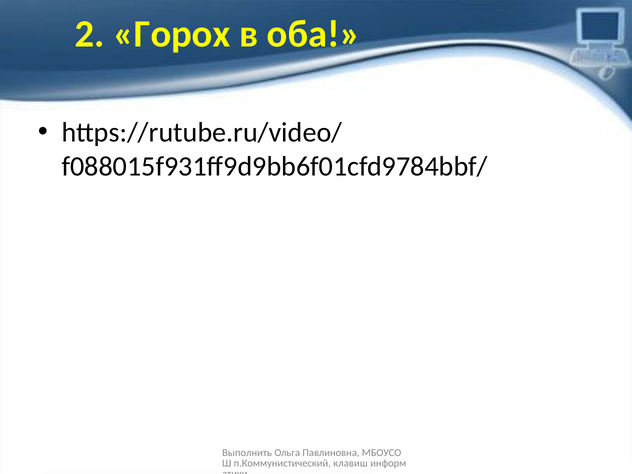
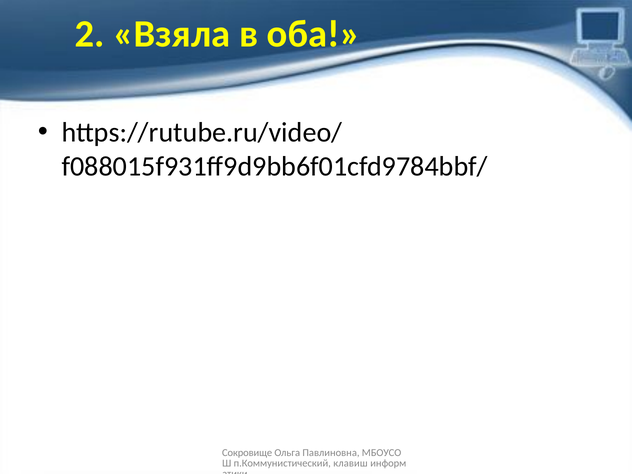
Горох: Горох -> Взяла (172, 34)
Выполнить: Выполнить -> Сокровище (247, 453)
